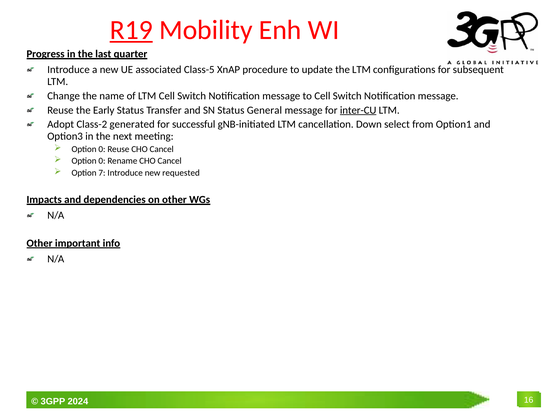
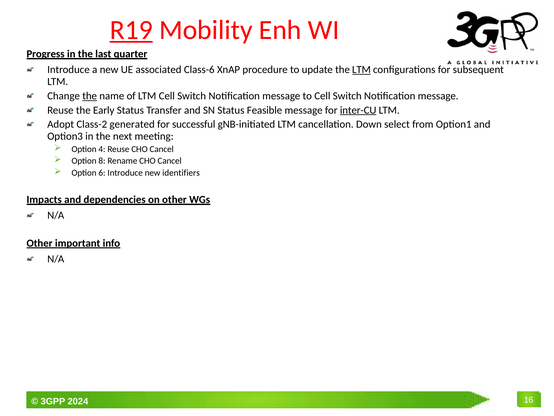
Class-5: Class-5 -> Class-6 (199, 70)
LTM underline: none -> present (361, 70)
the underline: none -> present (90, 96)
General: General -> Feasible (264, 110)
0: 0 -> 4 (102, 149)
0: 0 -> 8 (102, 161)
7: 7 -> 6 (102, 173)
requested: requested -> identifiers (181, 173)
